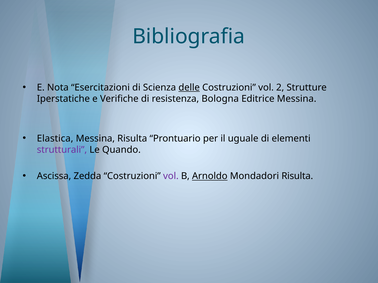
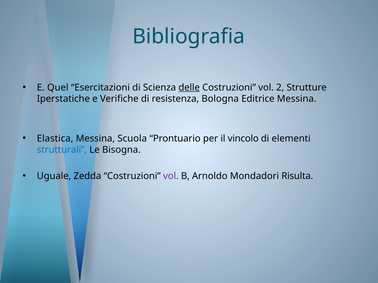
Nota: Nota -> Quel (58, 88)
Messina Risulta: Risulta -> Scuola (132, 139)
uguale: uguale -> vincolo (243, 139)
strutturali colour: purple -> blue (62, 150)
Quando: Quando -> Bisogna (121, 150)
Ascissa: Ascissa -> Uguale (54, 176)
Arnoldo underline: present -> none (210, 176)
